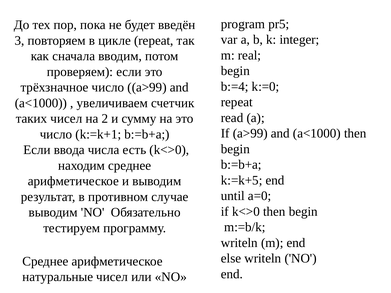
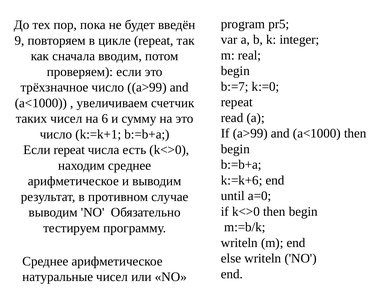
3: 3 -> 9 (20, 41)
b:=4: b:=4 -> b:=7 (235, 87)
2: 2 -> 6 (105, 119)
Если ввода: ввода -> repeat (69, 150)
k:=k+5: k:=k+5 -> k:=k+6 (242, 180)
